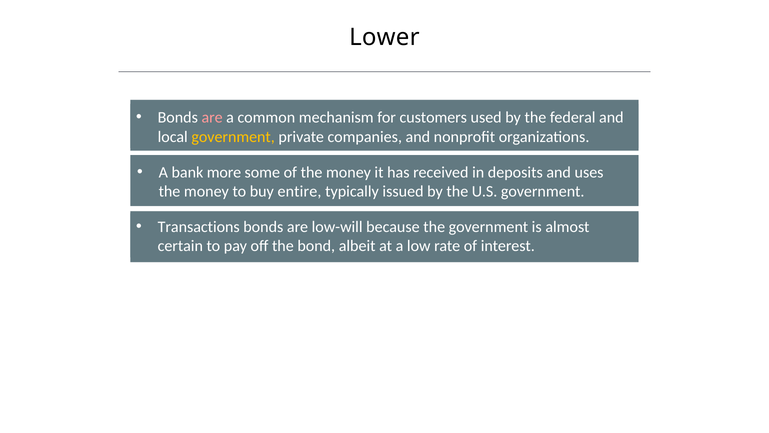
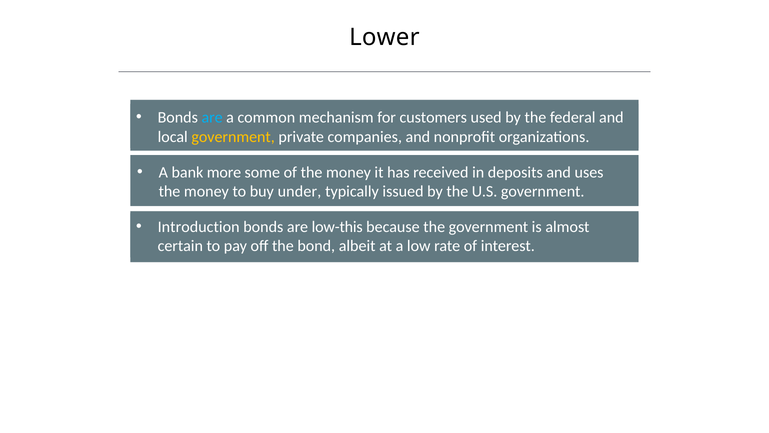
are colour: pink -> light blue (212, 117)
entire: entire -> under (299, 191)
Transactions: Transactions -> Introduction (199, 227)
low-will: low-will -> low-this (337, 227)
